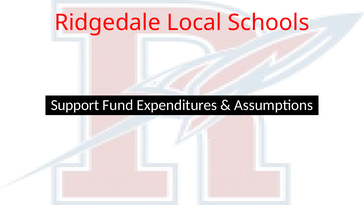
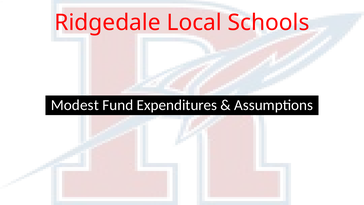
Support: Support -> Modest (75, 105)
